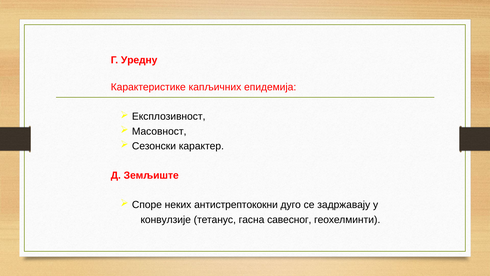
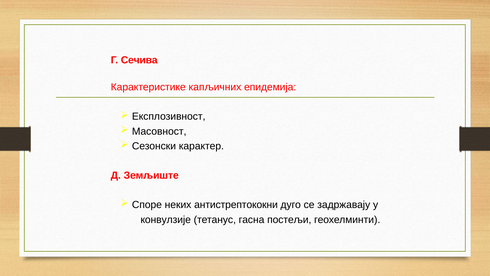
Уредну: Уредну -> Сечива (139, 60)
савесног: савесног -> постељи (289, 219)
